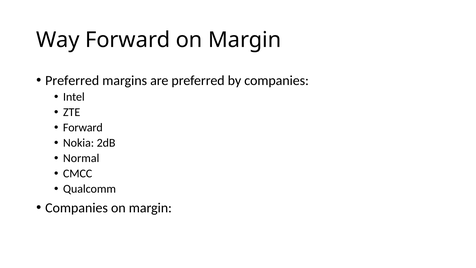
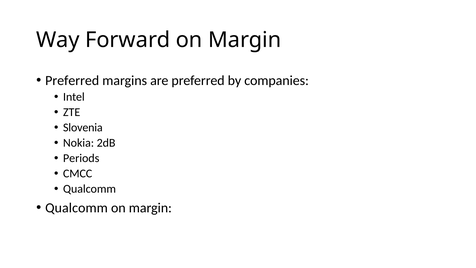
Forward: Forward -> Slovenia (83, 128)
Normal: Normal -> Periods (81, 158)
Companies: Companies -> Qualcomm (77, 208)
